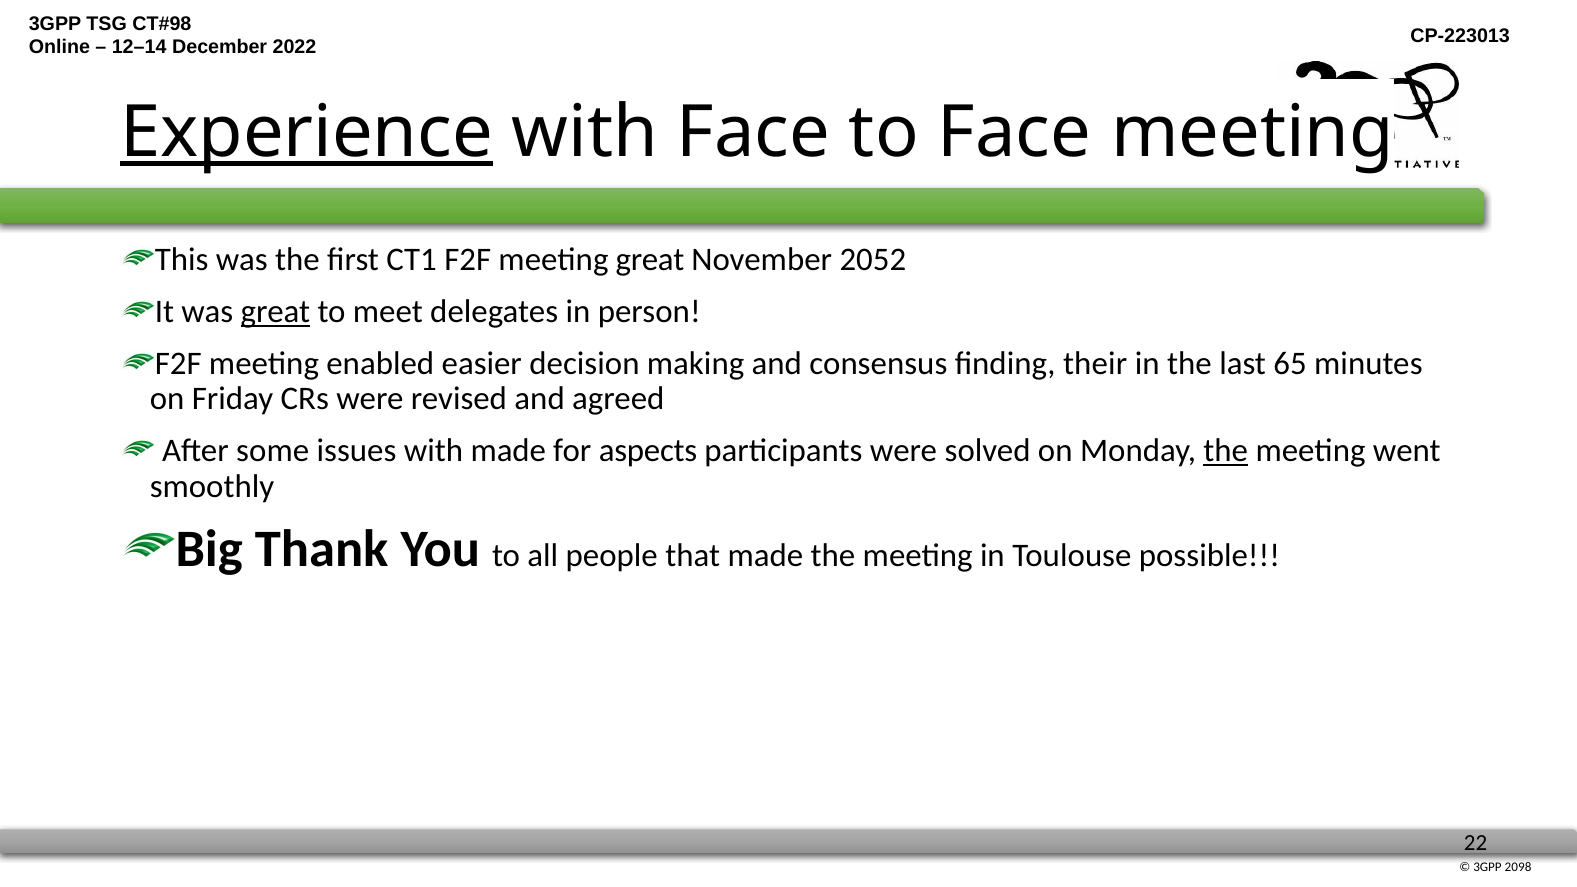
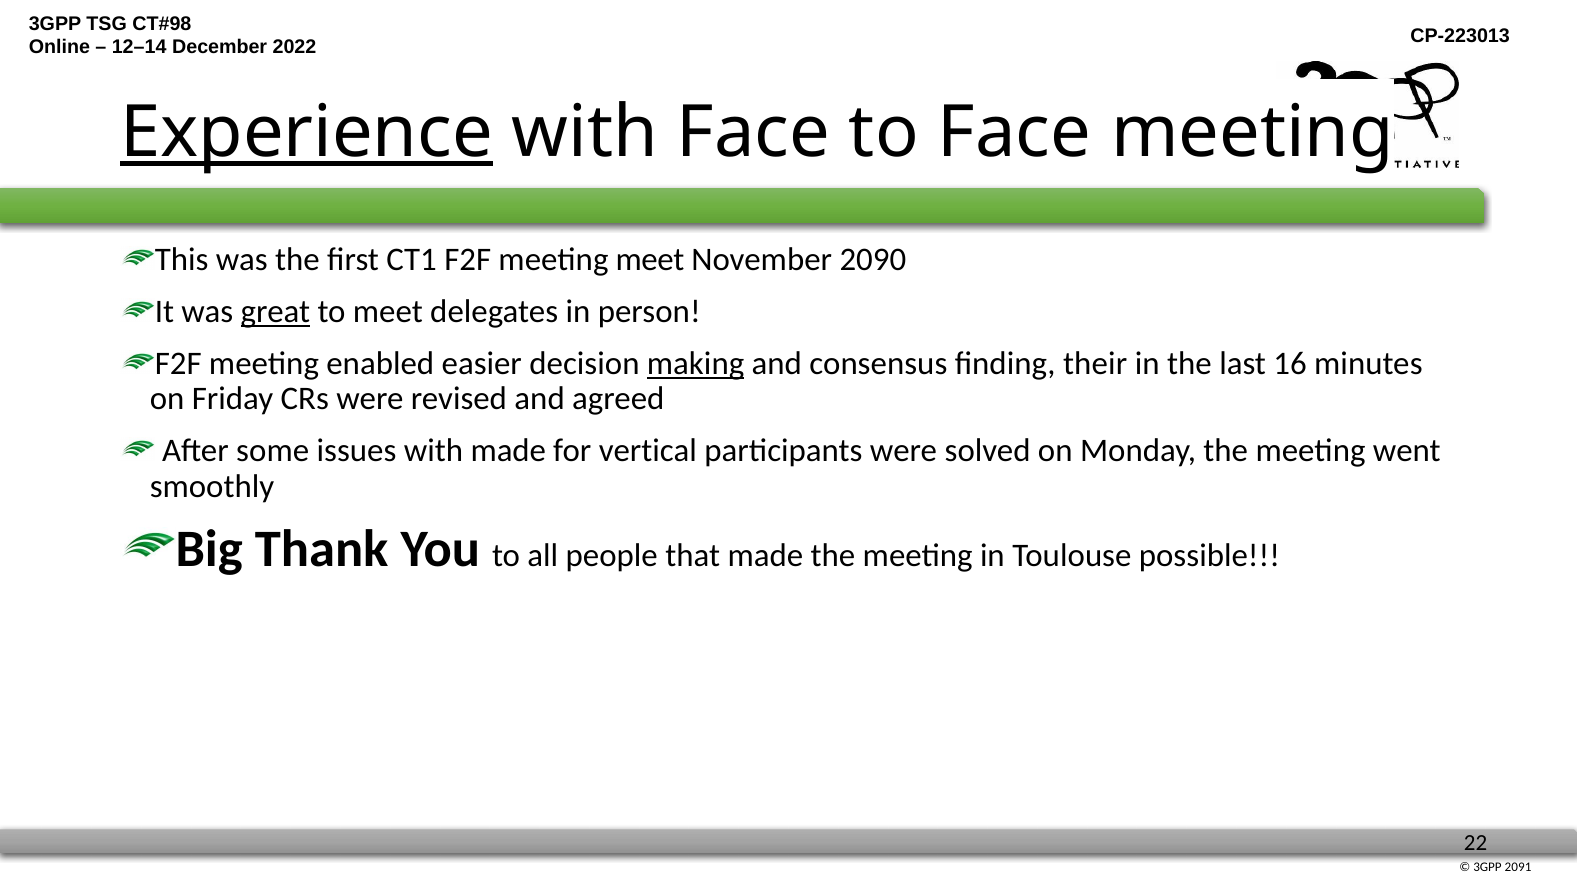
meeting great: great -> meet (650, 260)
2052: 2052 -> 2090 (873, 260)
making underline: none -> present (696, 363)
65: 65 -> 16 (1290, 363)
aspects: aspects -> vertical (648, 451)
the underline: present -> none (1226, 451)
2098: 2098 -> 2091 (1518, 867)
